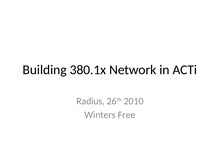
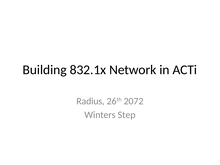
380.1x: 380.1x -> 832.1x (88, 70)
2010: 2010 -> 2072 (134, 101)
Free: Free -> Step (127, 115)
